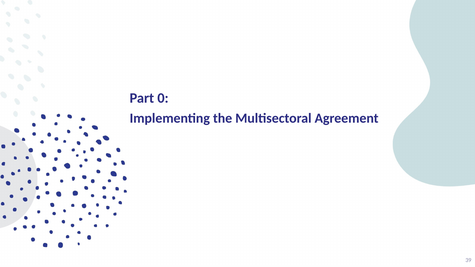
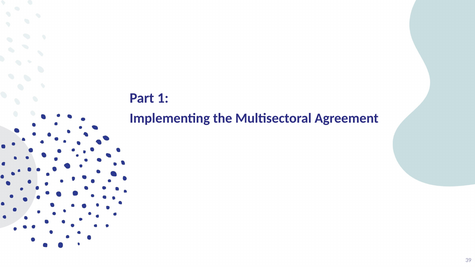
0: 0 -> 1 (163, 98)
